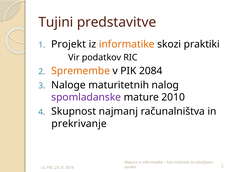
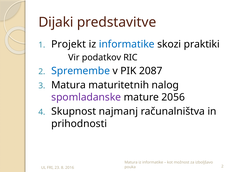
Tujini: Tujini -> Dijaki (56, 22)
informatike colour: orange -> blue (127, 44)
Spremembe colour: orange -> blue (81, 71)
2084: 2084 -> 2087 (151, 71)
Naloge: Naloge -> Matura (69, 85)
2010: 2010 -> 2056 (173, 98)
prekrivanje: prekrivanje -> prihodnosti (79, 124)
